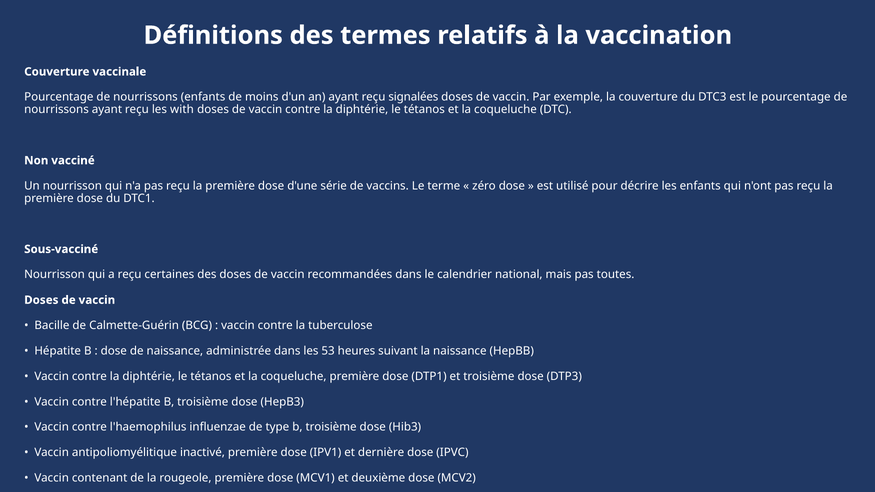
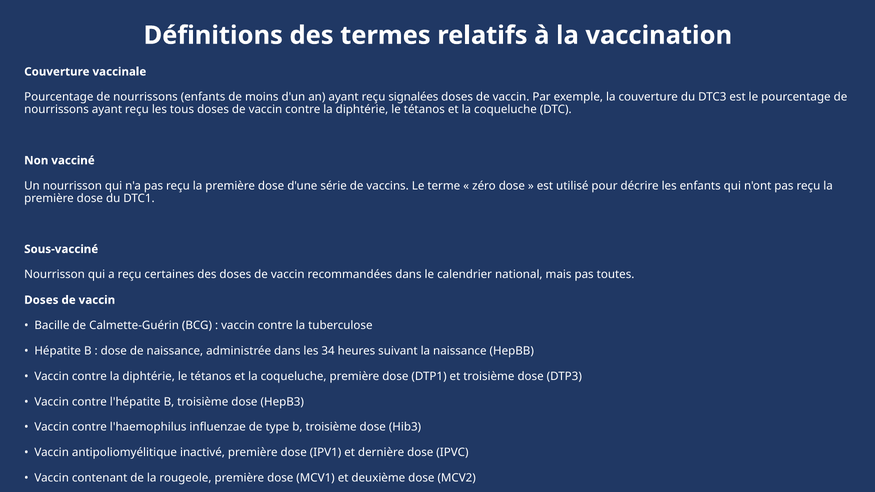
with: with -> tous (182, 110)
53: 53 -> 34 (328, 351)
